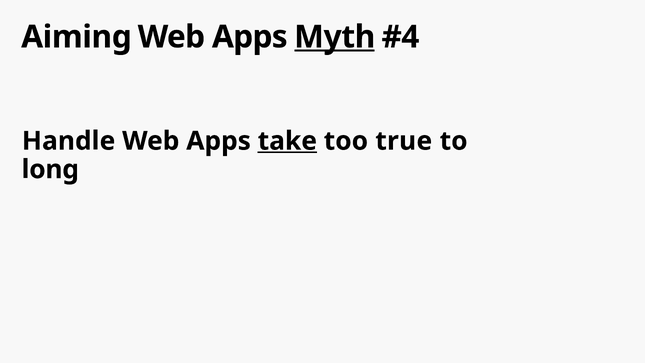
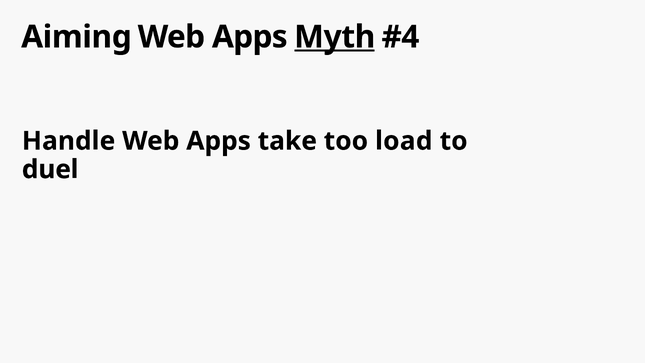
take underline: present -> none (287, 141)
true: true -> load (404, 141)
long: long -> duel (50, 169)
